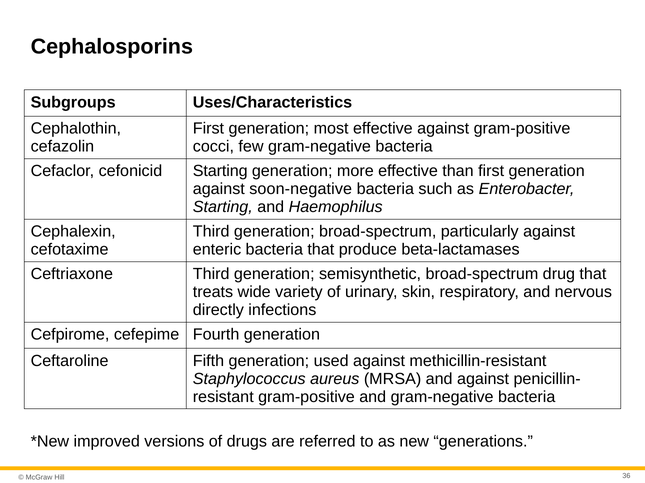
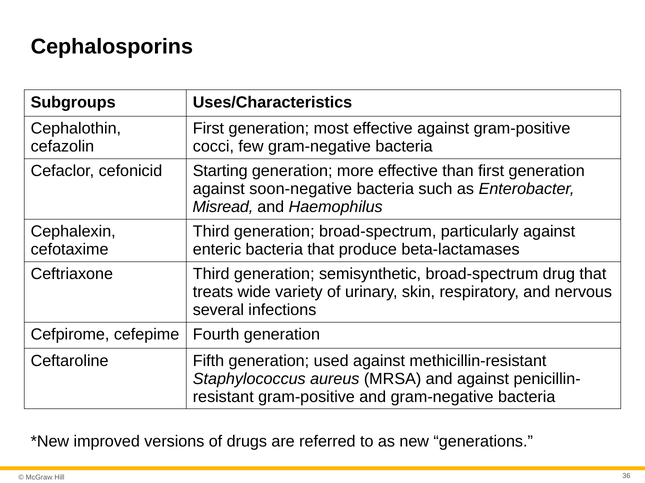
Starting: Starting -> Misread (223, 207)
directly: directly -> several (218, 311)
